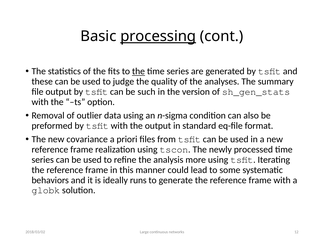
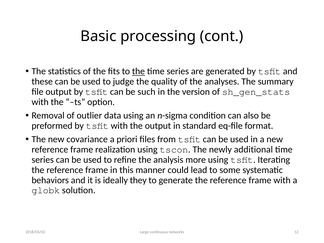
processing underline: present -> none (158, 36)
processed: processed -> additional (253, 150)
runs: runs -> they (138, 180)
